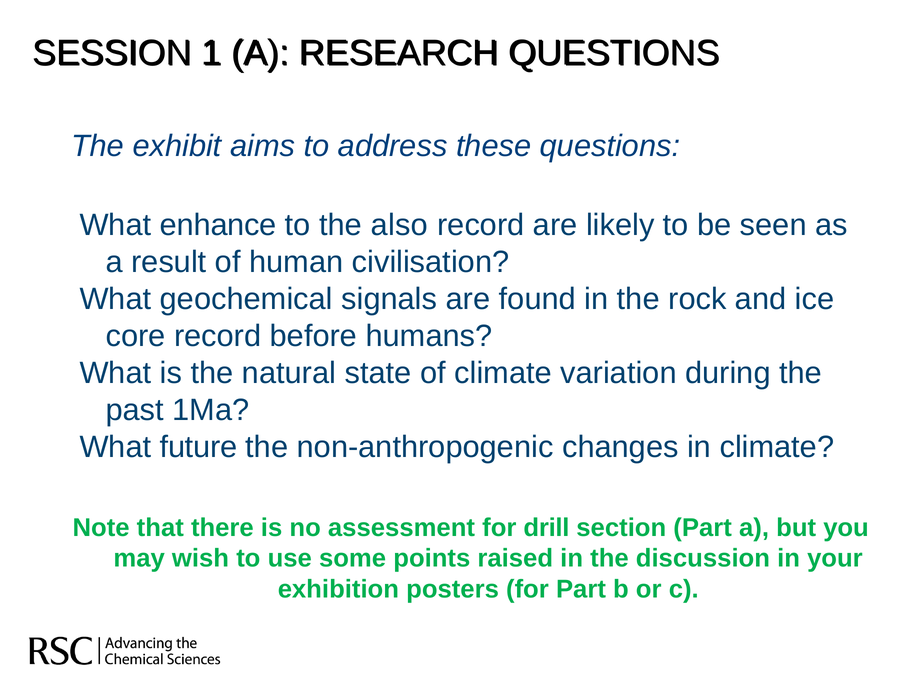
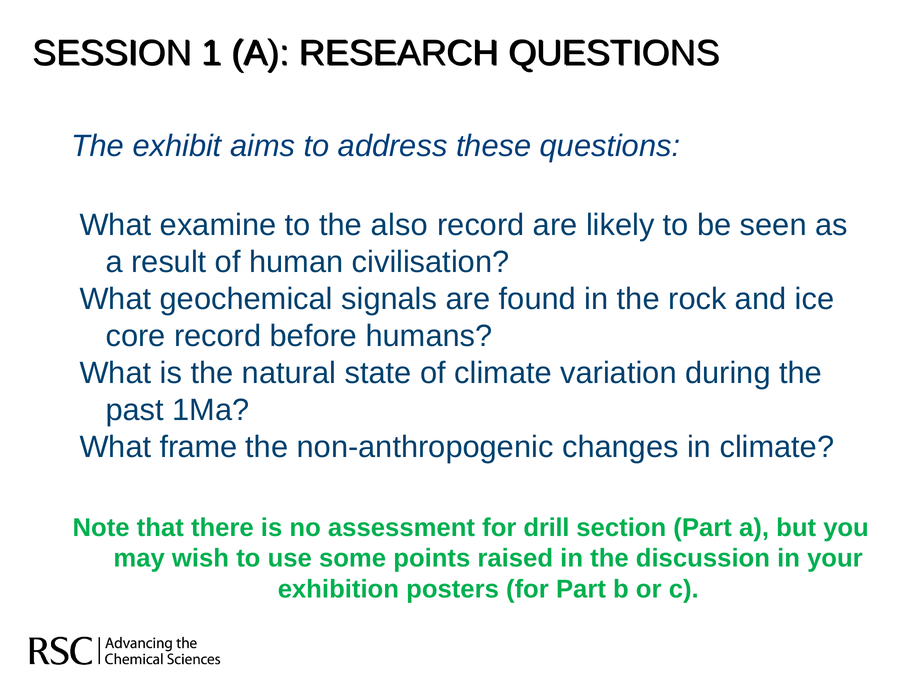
enhance: enhance -> examine (218, 225)
future: future -> frame (199, 447)
